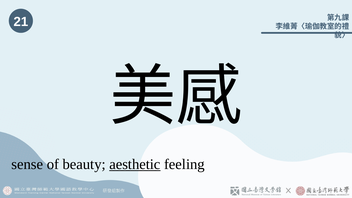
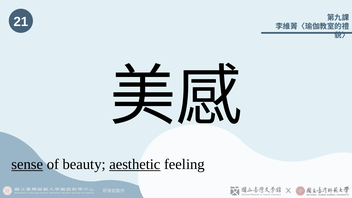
sense underline: none -> present (27, 164)
